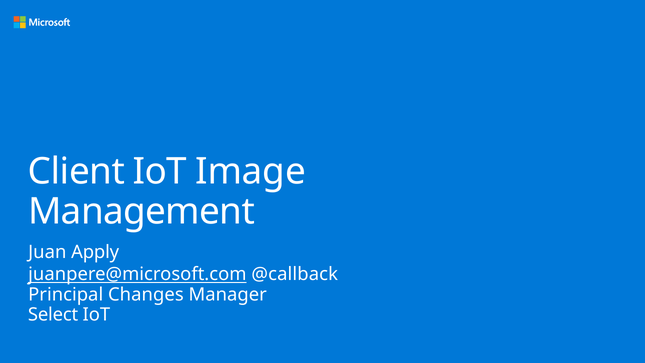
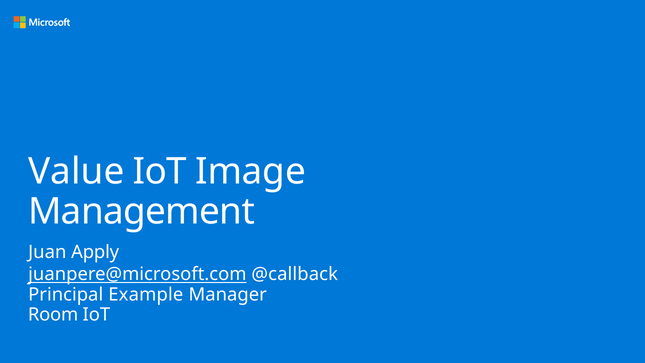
Client: Client -> Value (76, 171)
Changes: Changes -> Example (146, 295)
Select: Select -> Room (53, 314)
